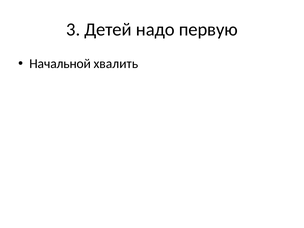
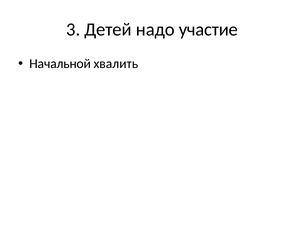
первую: первую -> участие (208, 29)
